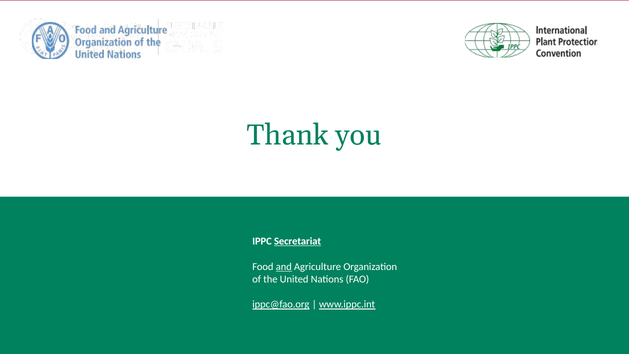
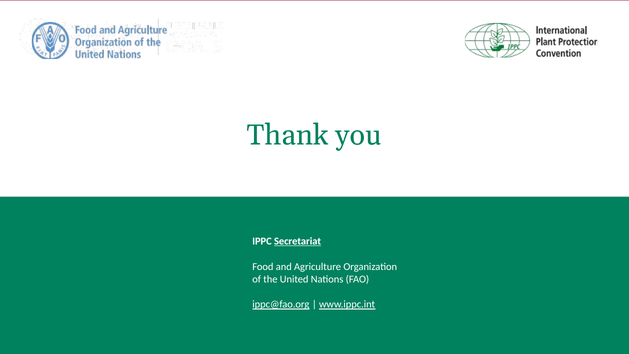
and underline: present -> none (284, 266)
